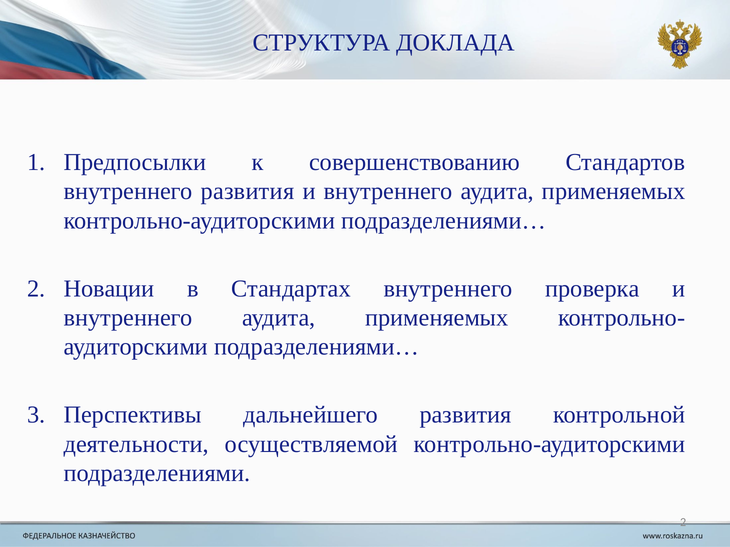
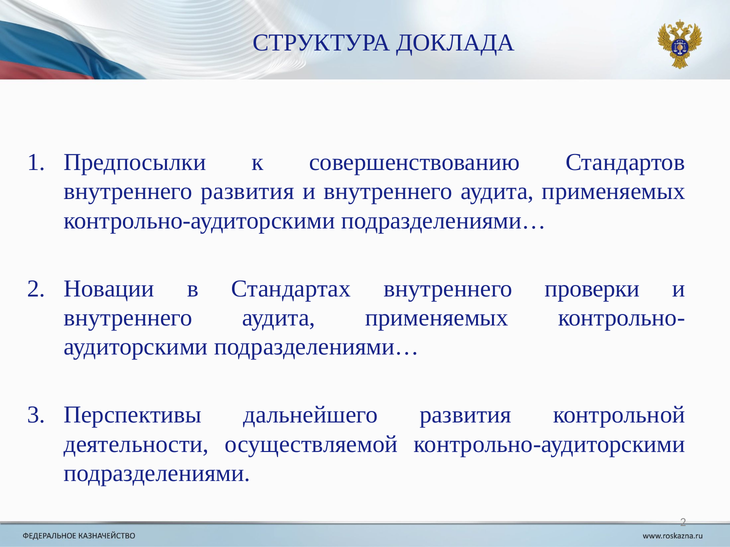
проверка: проверка -> проверки (592, 289)
